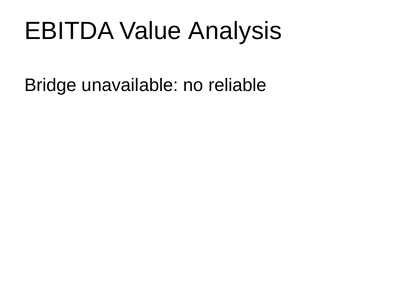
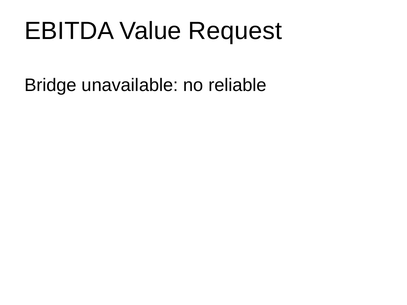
Analysis: Analysis -> Request (235, 31)
